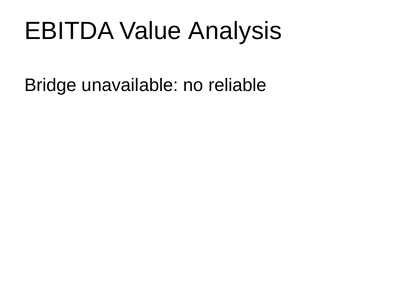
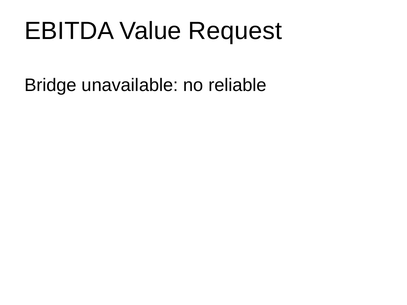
Analysis: Analysis -> Request (235, 31)
